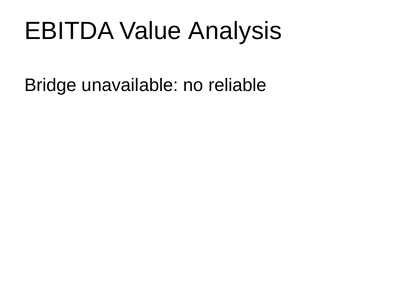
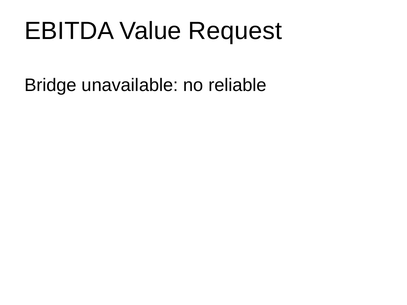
Analysis: Analysis -> Request (235, 31)
